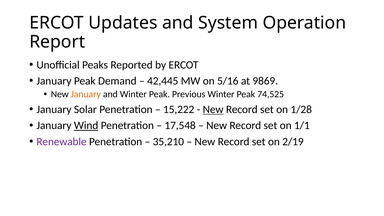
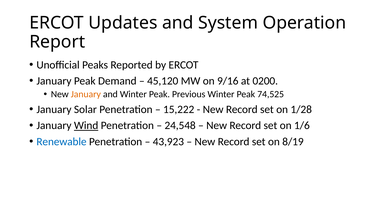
42,445: 42,445 -> 45,120 (163, 81)
5/16: 5/16 -> 9/16 (228, 81)
9869: 9869 -> 0200 (265, 81)
New underline: present -> none (213, 109)
17,548: 17,548 -> 24,548 (180, 125)
1/1: 1/1 -> 1/6 (302, 125)
Renewable colour: purple -> blue (62, 142)
35,210: 35,210 -> 43,923 (168, 142)
2/19: 2/19 -> 8/19 (293, 142)
